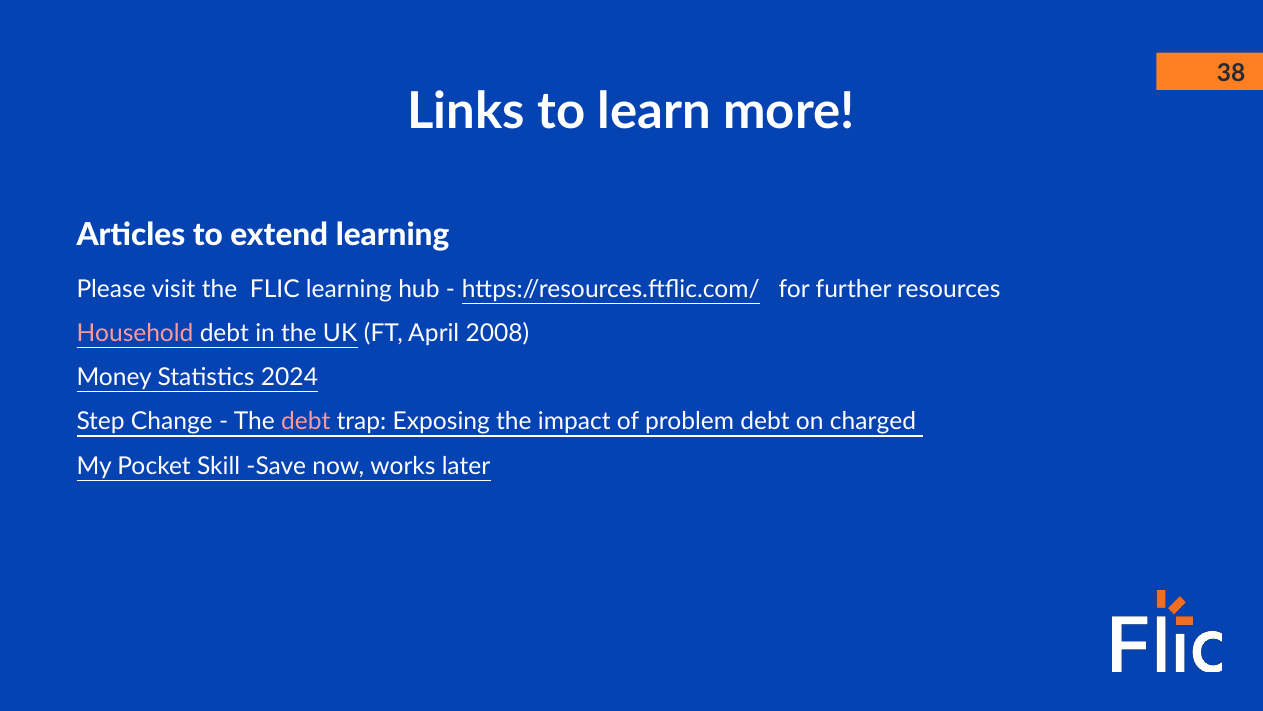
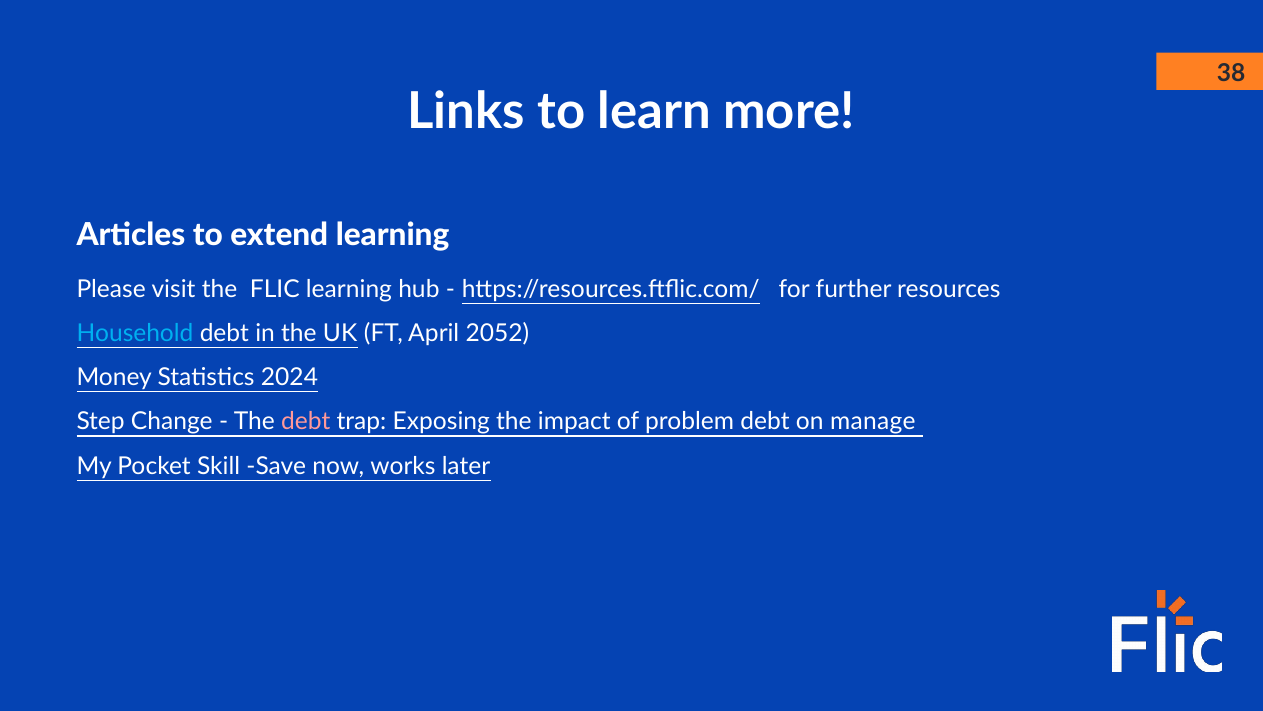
Household colour: pink -> light blue (135, 333)
2008: 2008 -> 2052 (497, 333)
charged: charged -> manage (873, 421)
